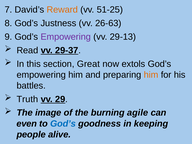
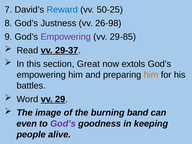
Reward colour: orange -> blue (62, 10)
51-25: 51-25 -> 50-25 (110, 10)
26-63: 26-63 -> 26-98 (108, 23)
29-13: 29-13 -> 29-85 (123, 37)
Truth: Truth -> Word (27, 99)
agile: agile -> band (138, 113)
God’s colour: blue -> purple (63, 124)
